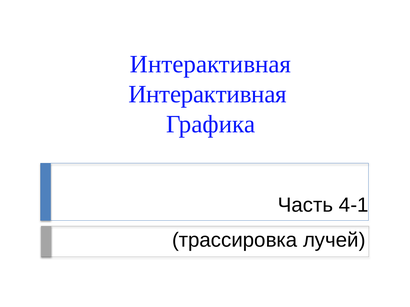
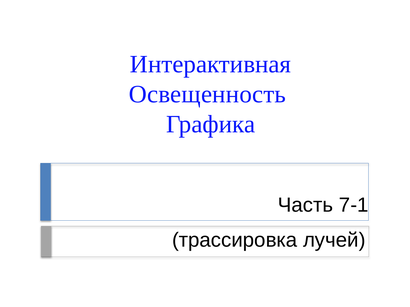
Интерактивная: Интерактивная -> Освещенность (207, 94)
4-1: 4-1 -> 7-1 (354, 205)
